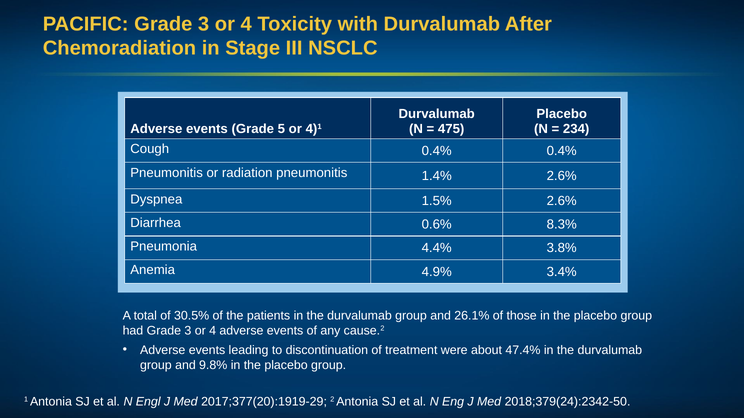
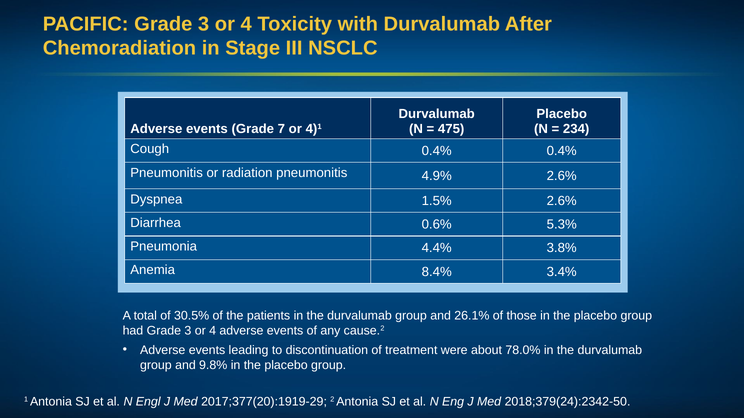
5: 5 -> 7 (281, 129)
1.4%: 1.4% -> 4.9% (437, 176)
8.3%: 8.3% -> 5.3% (562, 225)
4.9%: 4.9% -> 8.4% (437, 272)
47.4%: 47.4% -> 78.0% (523, 351)
